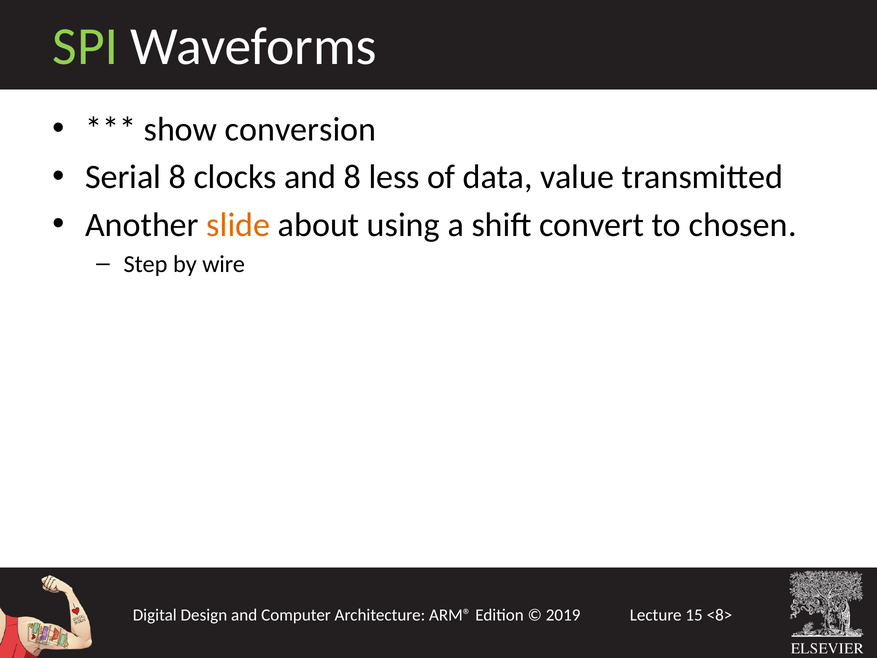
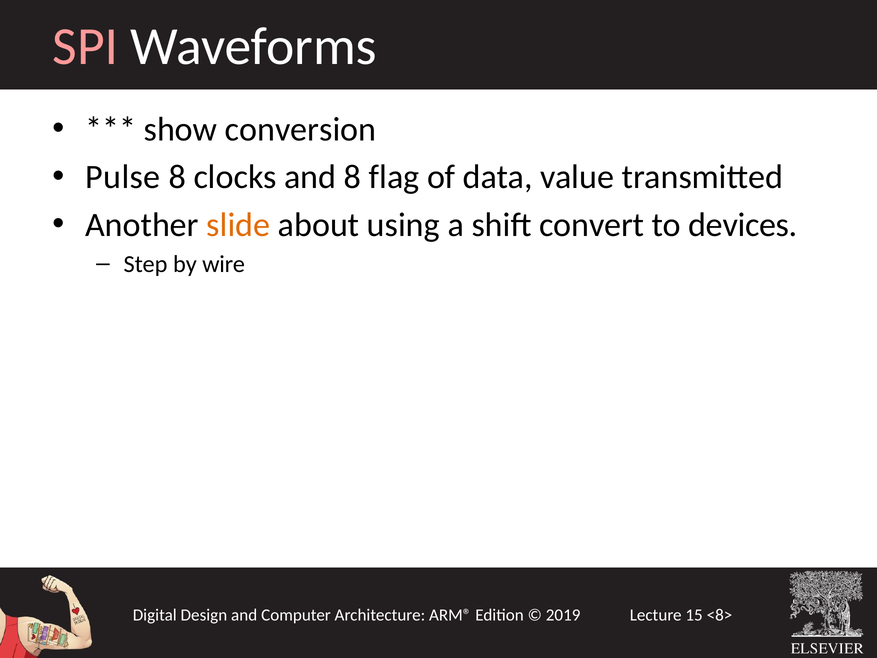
SPI colour: light green -> pink (85, 47)
Serial: Serial -> Pulse (123, 177)
less: less -> flag (394, 177)
chosen: chosen -> devices (743, 225)
